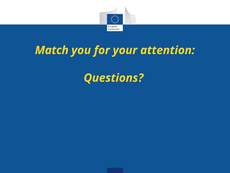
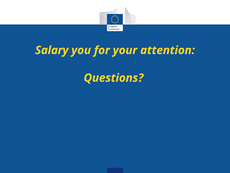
Match: Match -> Salary (52, 50)
